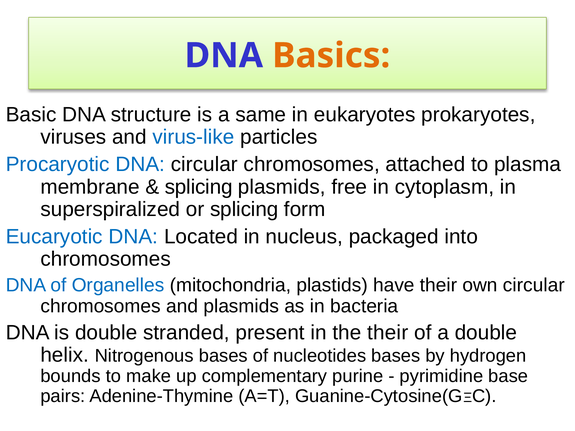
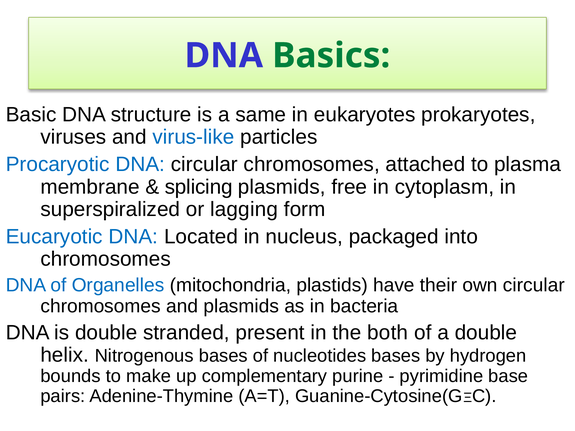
Basics colour: orange -> green (331, 56)
or splicing: splicing -> lagging (244, 209)
the their: their -> both (388, 333)
